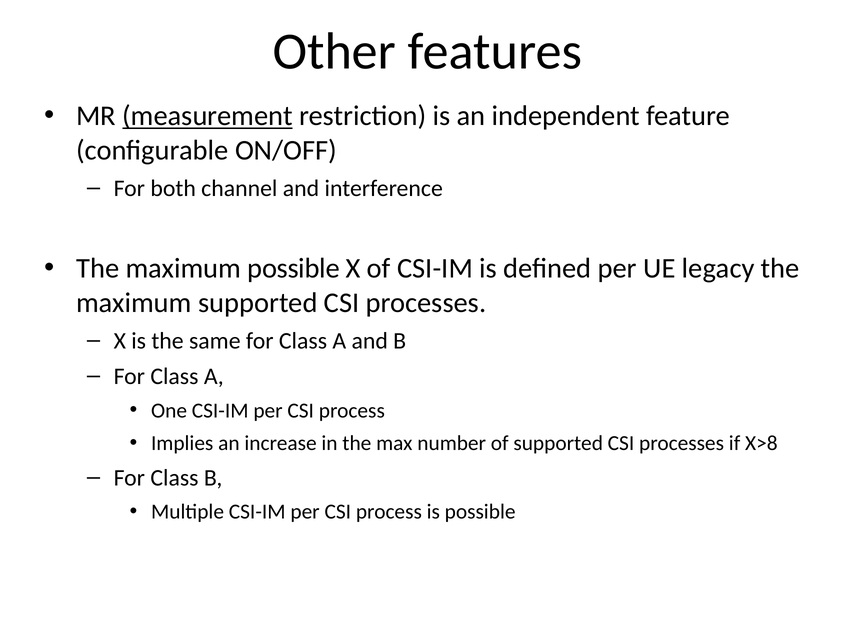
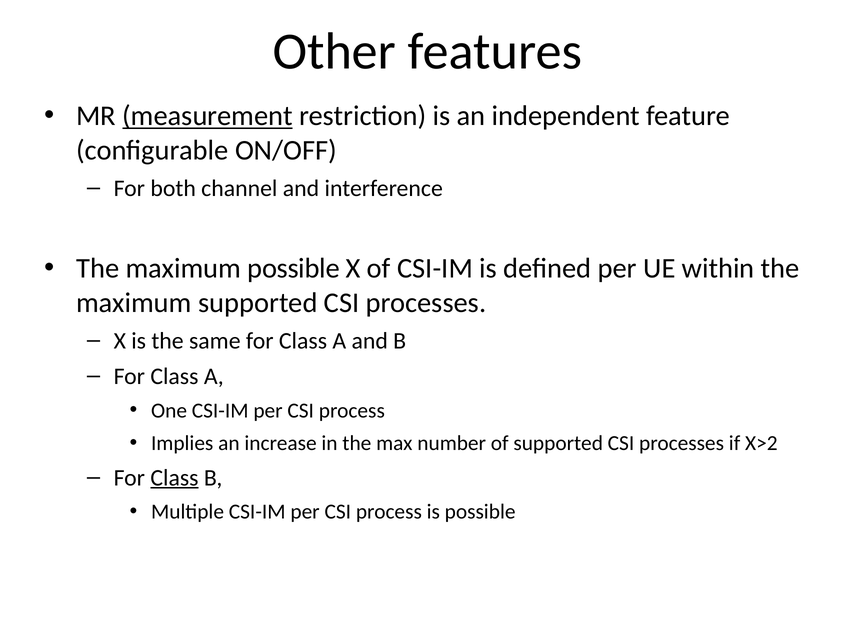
legacy: legacy -> within (718, 269)
X>8: X>8 -> X>2 (761, 443)
Class underline: none -> present (174, 478)
